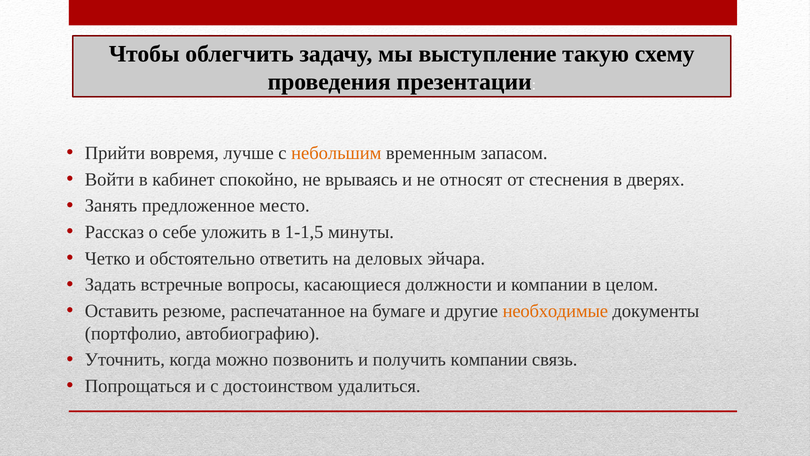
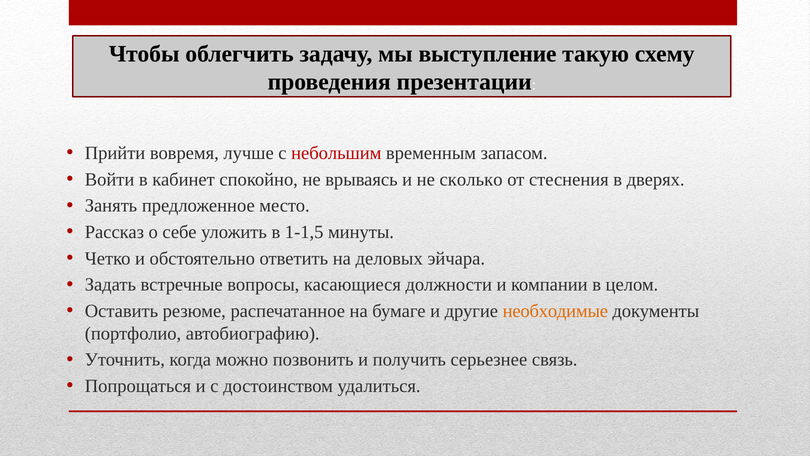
небольшим colour: orange -> red (336, 153)
относят: относят -> сколько (471, 179)
получить компании: компании -> серьезнее (489, 359)
